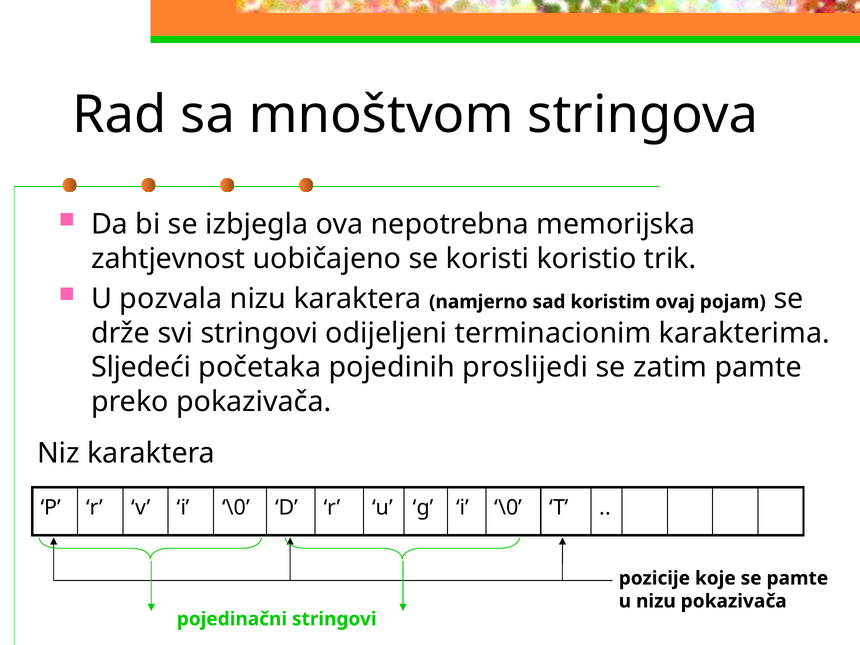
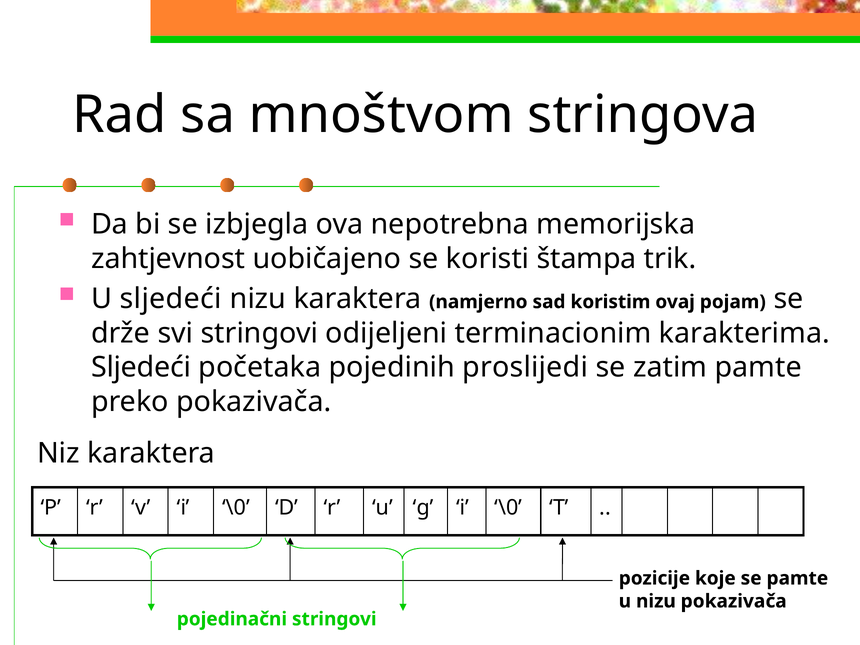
koristio: koristio -> štampa (587, 259)
U pozvala: pozvala -> sljedeći (171, 299)
